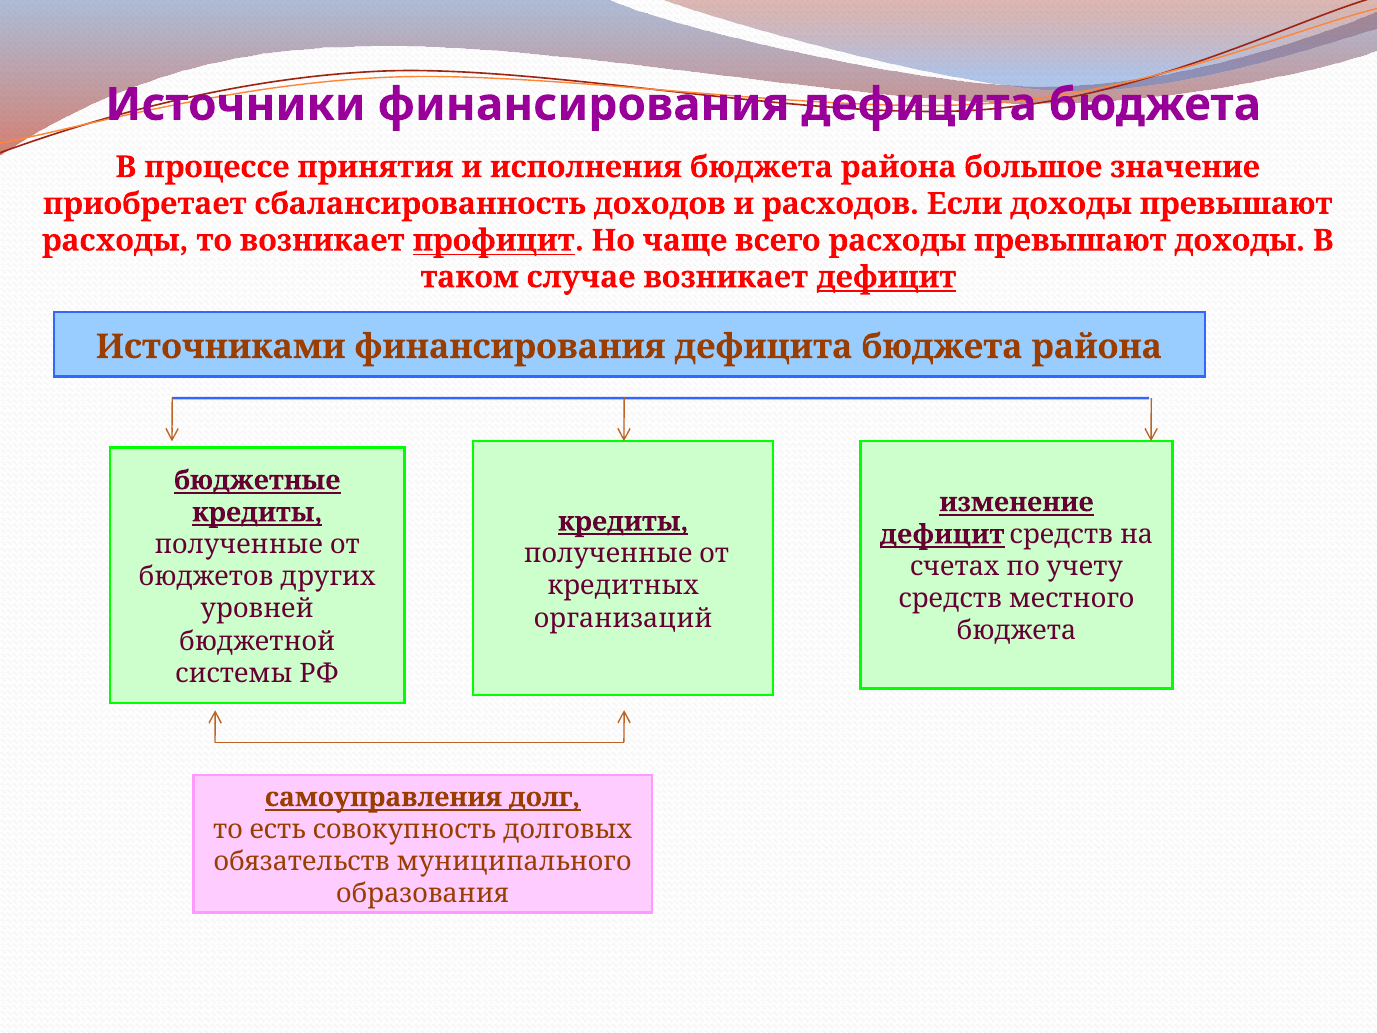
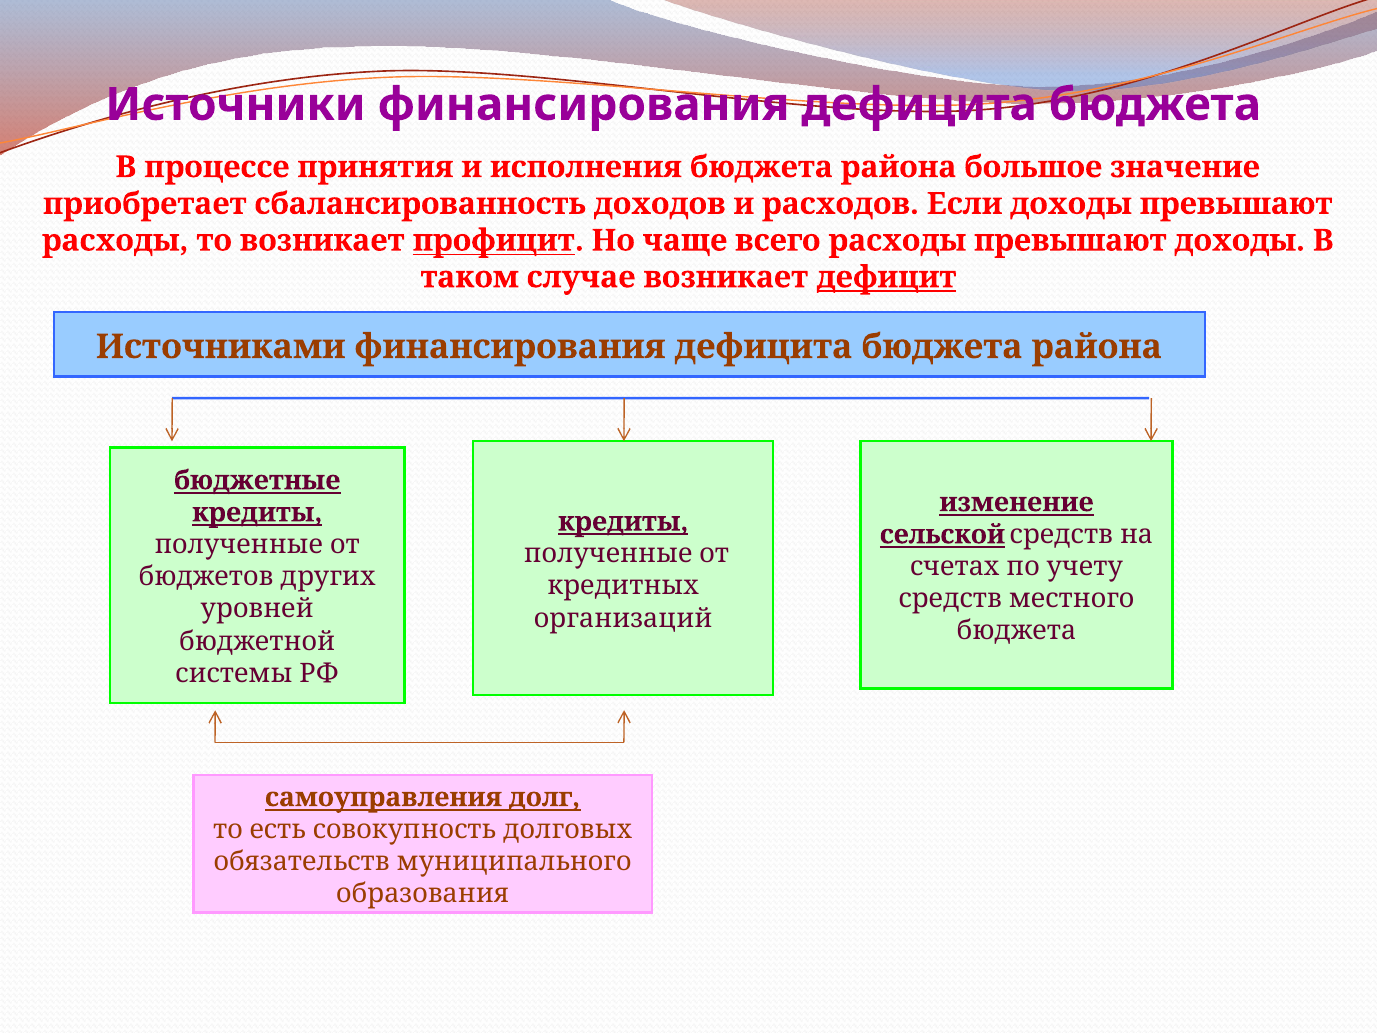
дефицит: дефицит -> сельской (942, 534)
